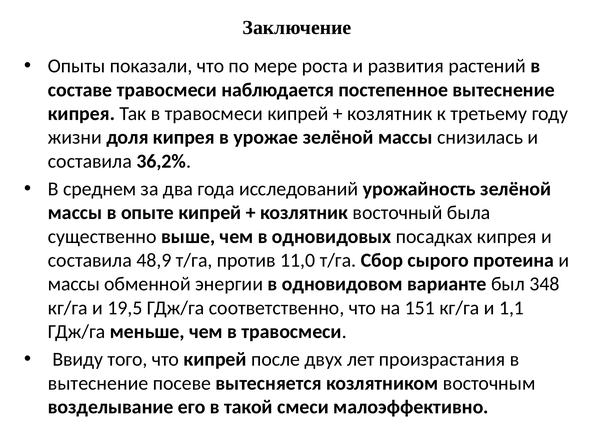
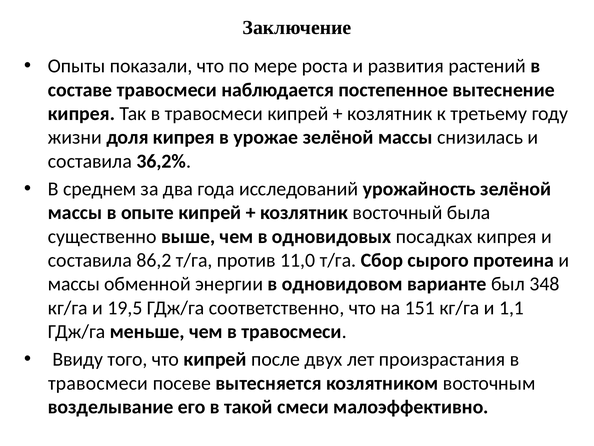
48,9: 48,9 -> 86,2 (154, 260)
вытеснение: вытеснение -> травосмеси (98, 383)
